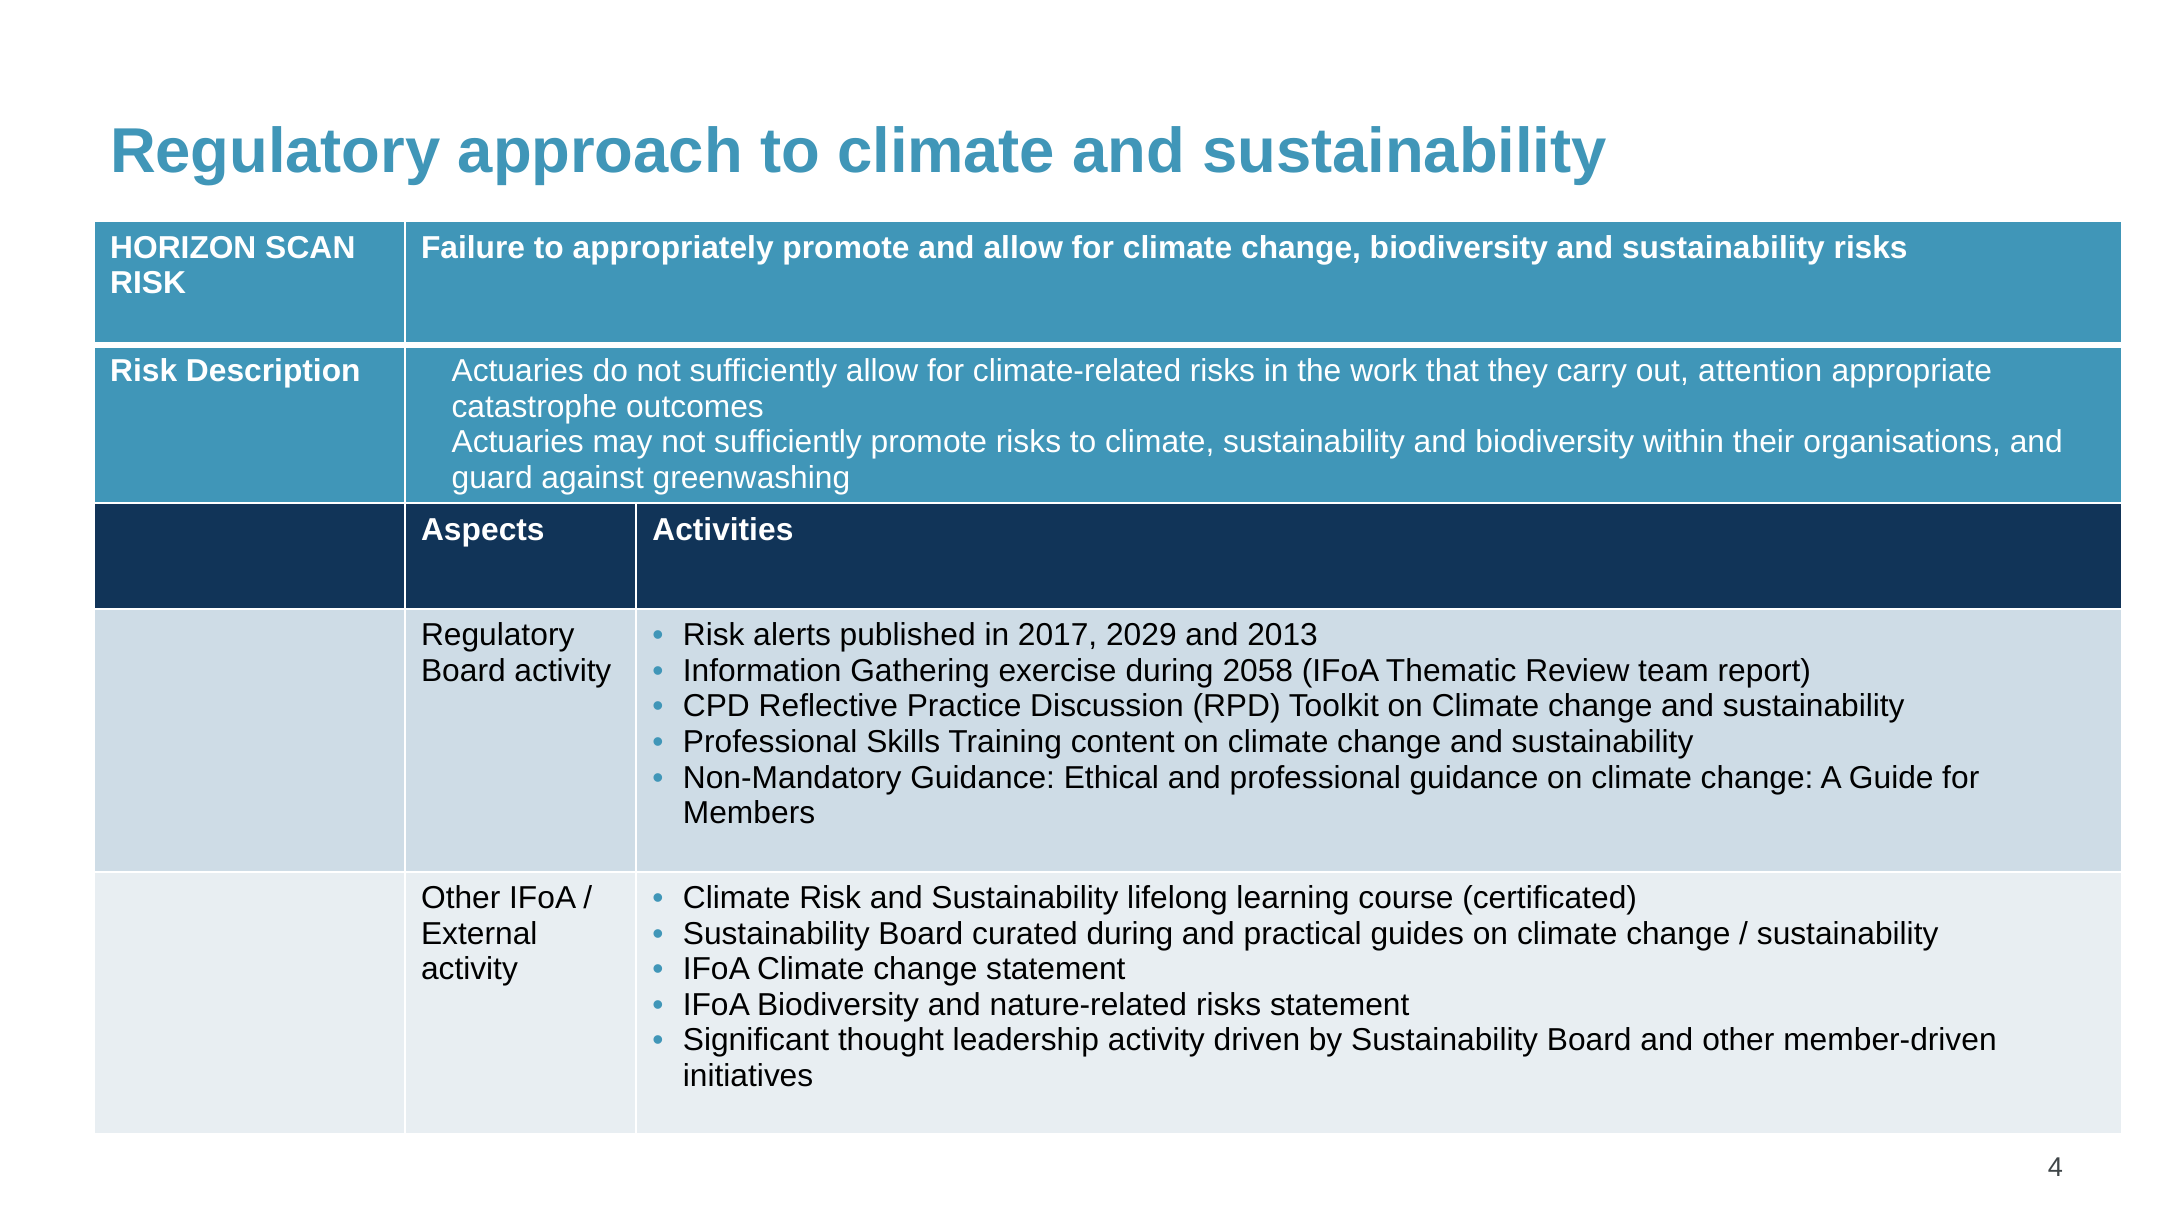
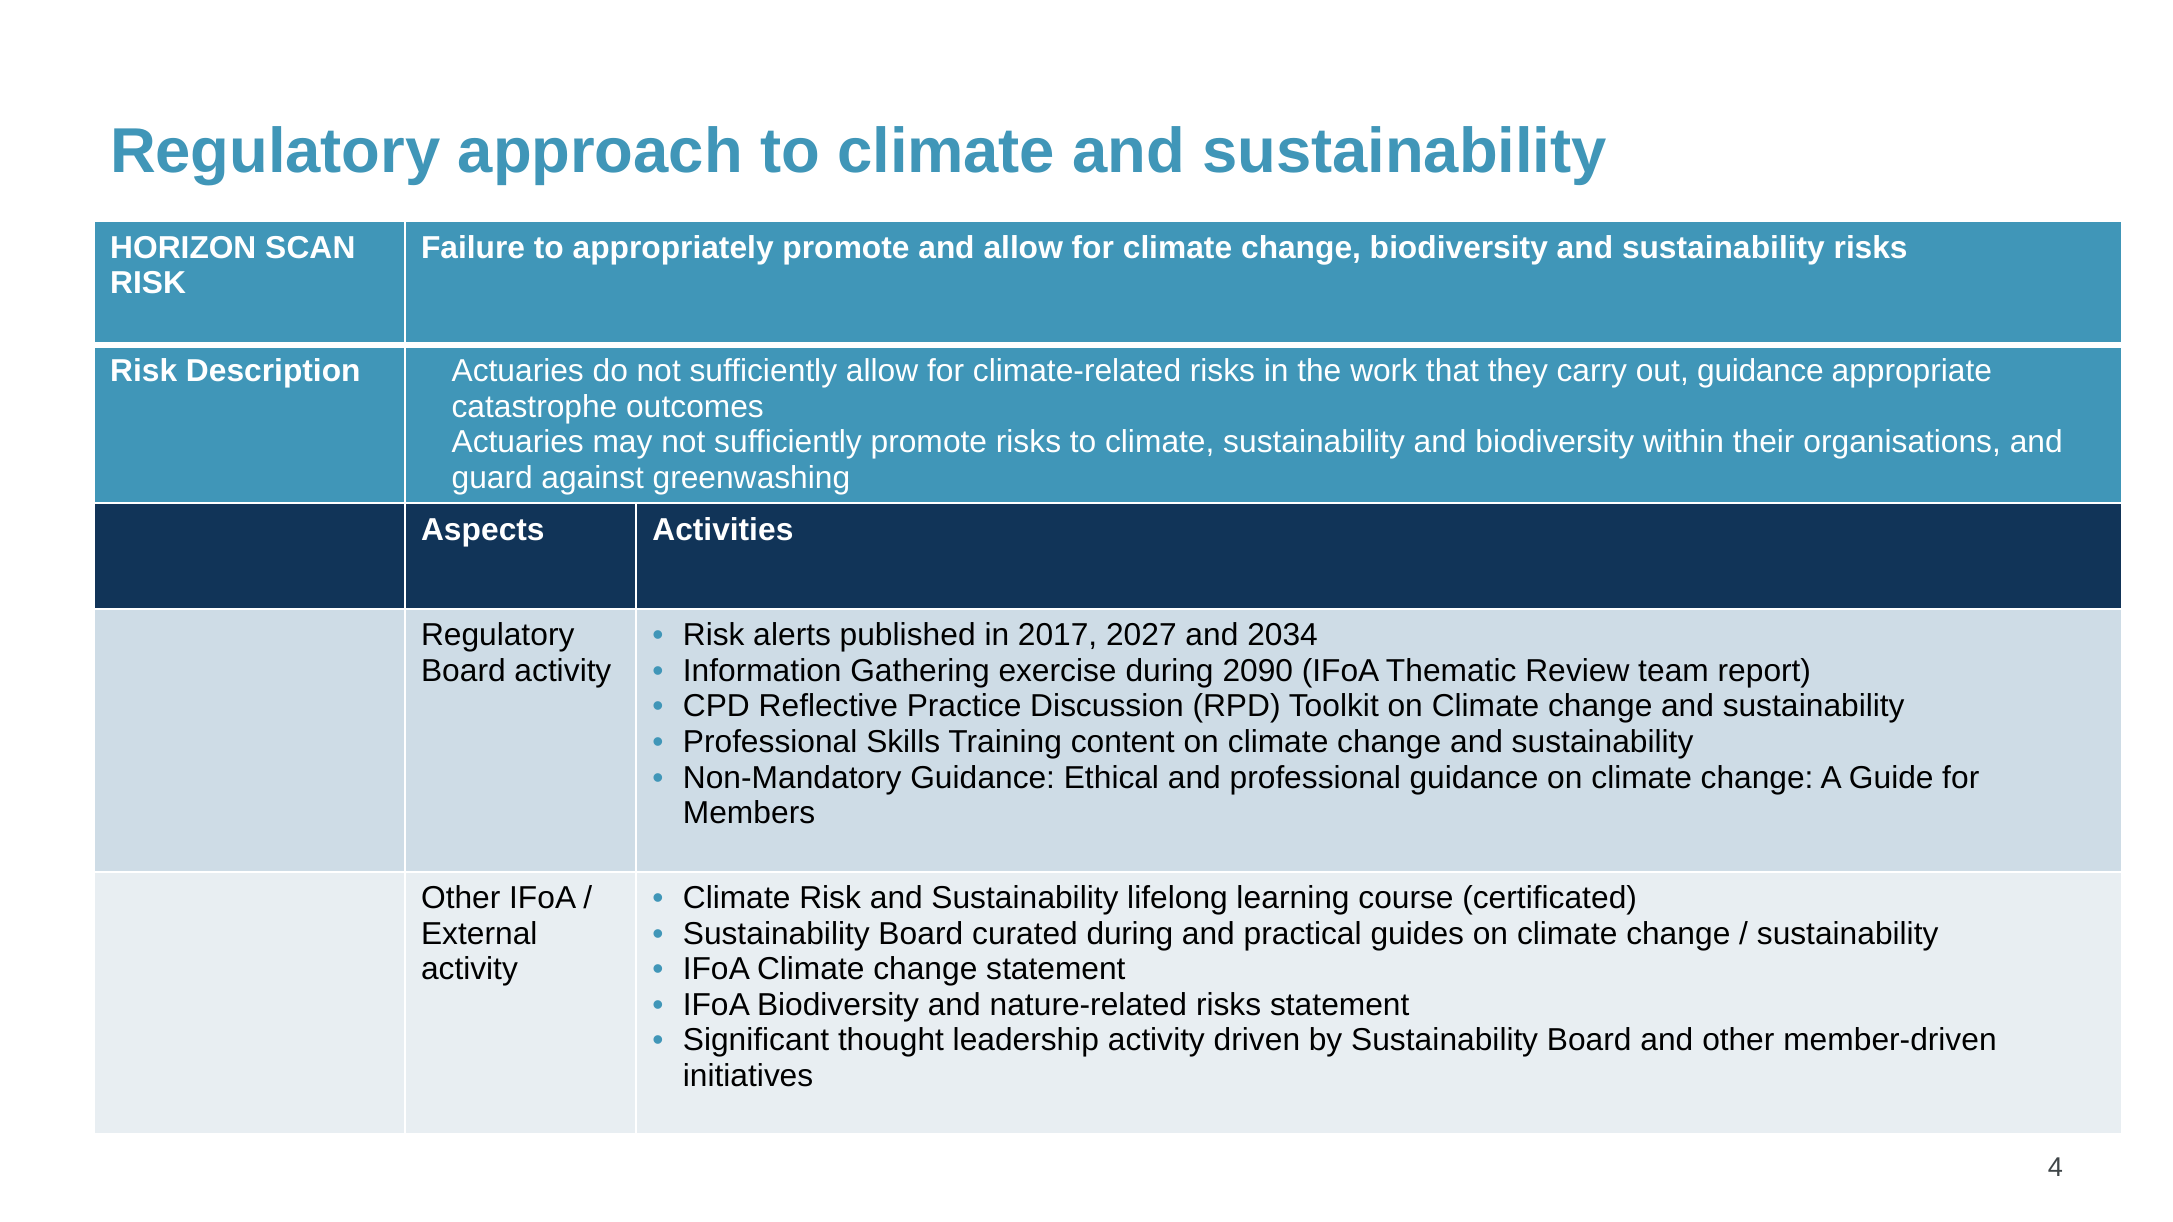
out attention: attention -> guidance (1760, 371)
2029: 2029 -> 2027 (1141, 635)
2013: 2013 -> 2034 (1283, 635)
2058: 2058 -> 2090 (1258, 671)
